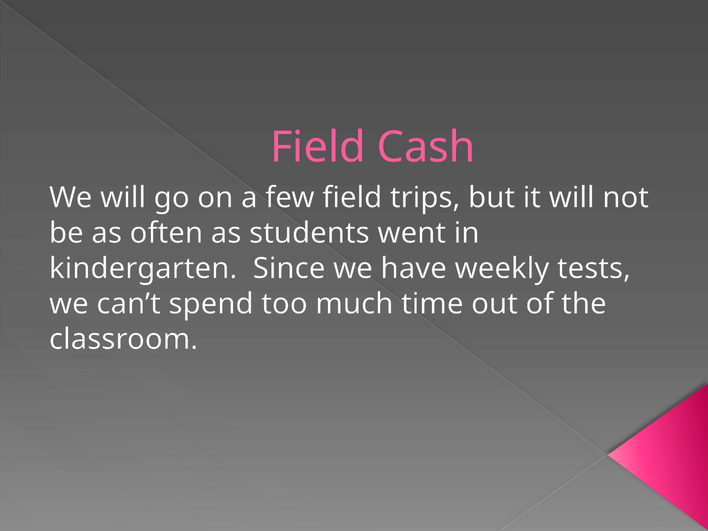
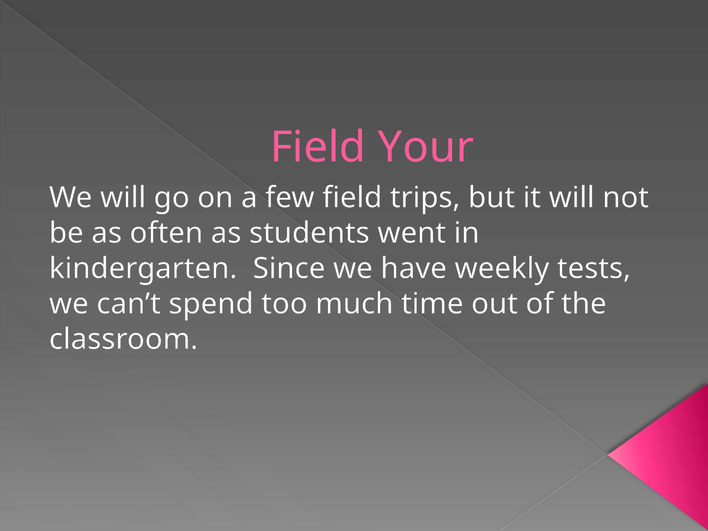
Cash: Cash -> Your (426, 147)
